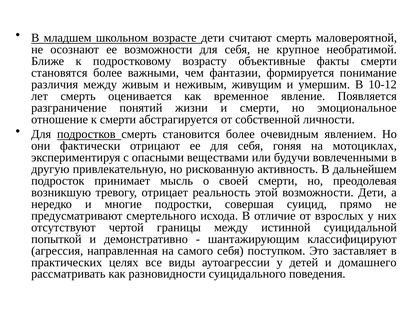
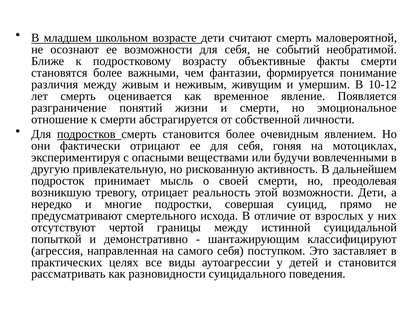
крупное: крупное -> событий (298, 50)
и домашнего: домашнего -> становится (367, 262)
